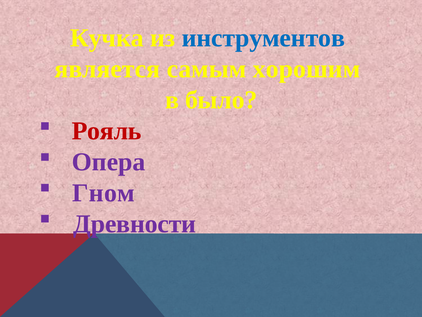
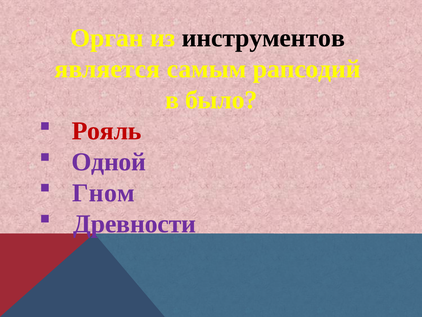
Кучка: Кучка -> Орган (107, 38)
инструментов colour: blue -> black (263, 38)
хорошим: хорошим -> рапсодий (307, 69)
Опера: Опера -> Одной (109, 162)
